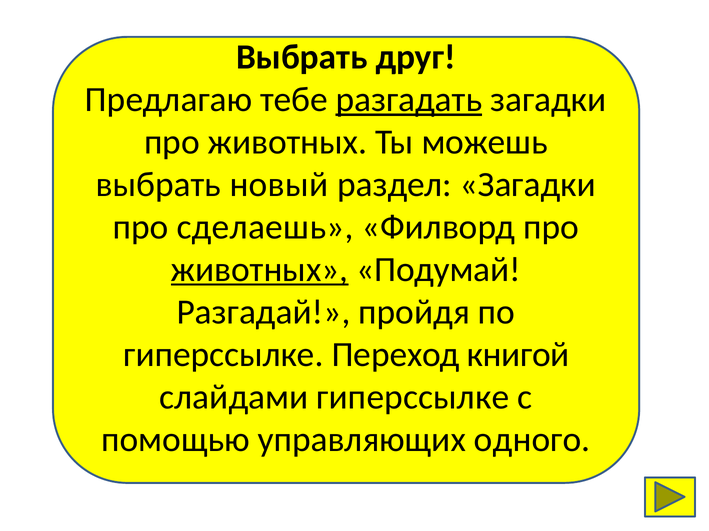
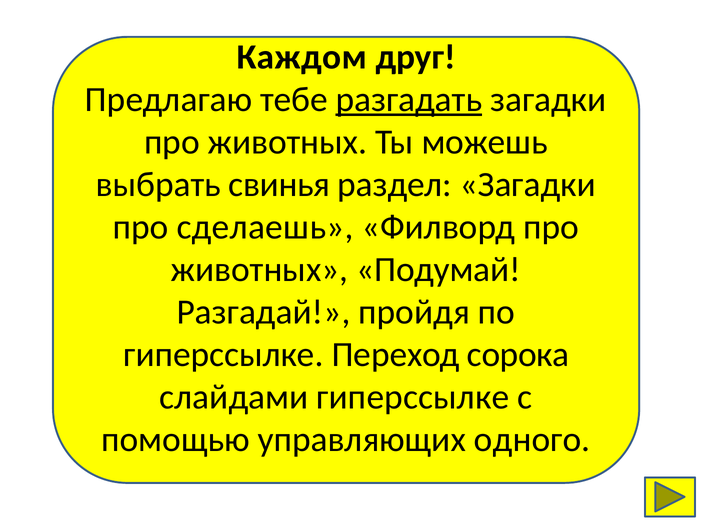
Выбрать: Выбрать -> Каждом (302, 57)
новый: новый -> свинья (279, 185)
животных underline: present -> none (260, 270)
книгой: книгой -> сорока (518, 355)
